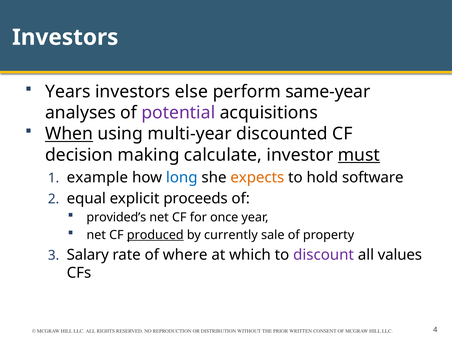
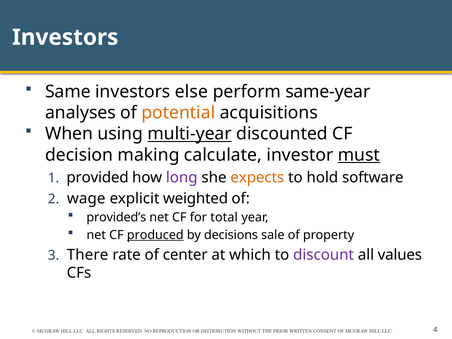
Years: Years -> Same (68, 92)
potential colour: purple -> orange (178, 113)
When underline: present -> none (69, 134)
multi-year underline: none -> present (190, 134)
example: example -> provided (98, 177)
long colour: blue -> purple (182, 177)
equal: equal -> wage (86, 198)
proceeds: proceeds -> weighted (196, 198)
once: once -> total (224, 217)
currently: currently -> decisions (231, 235)
Salary: Salary -> There (88, 255)
where: where -> center (185, 255)
